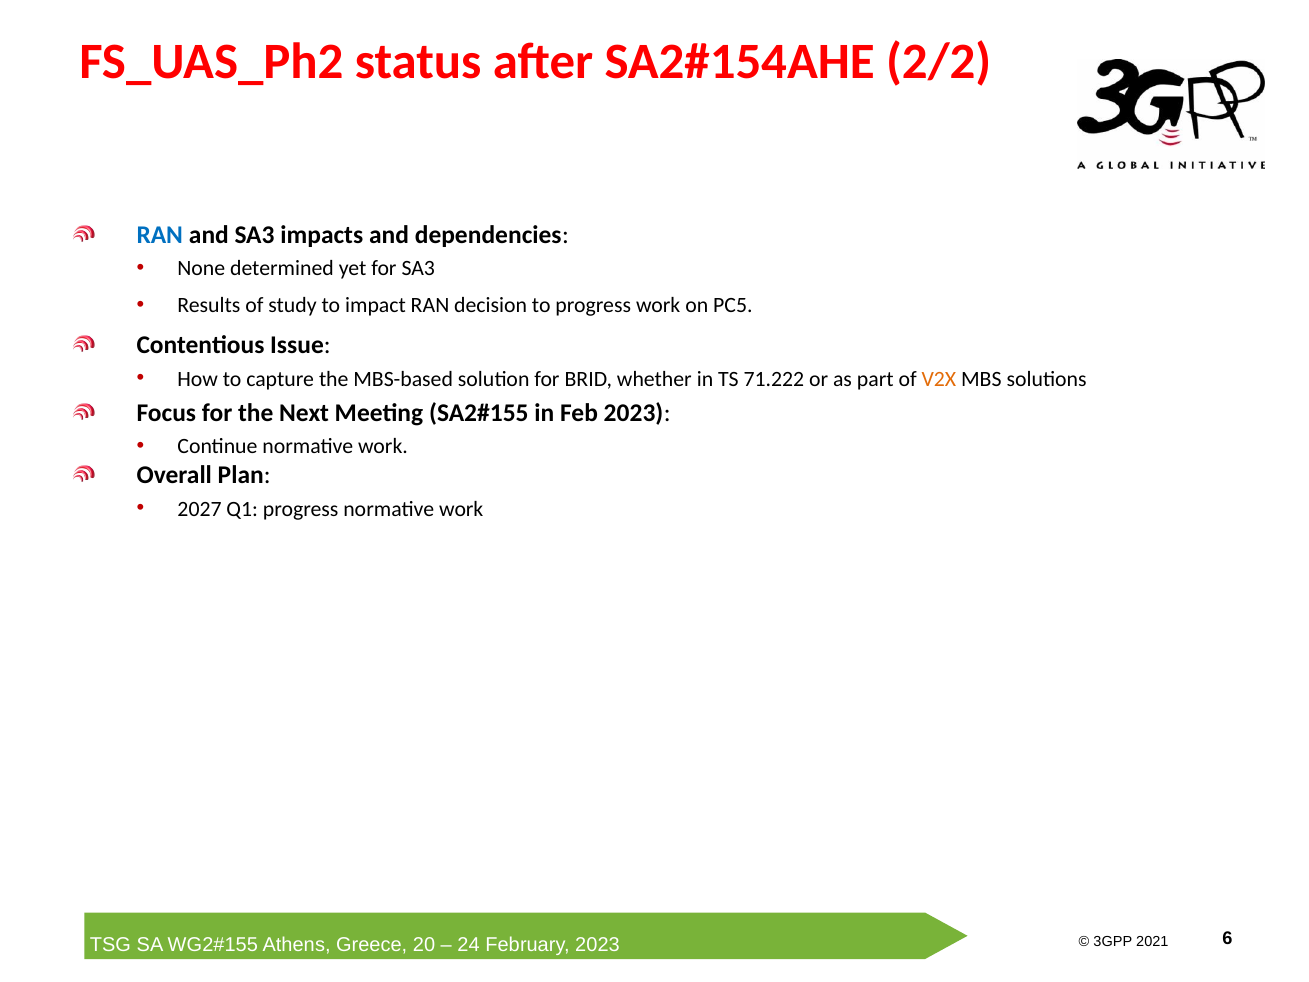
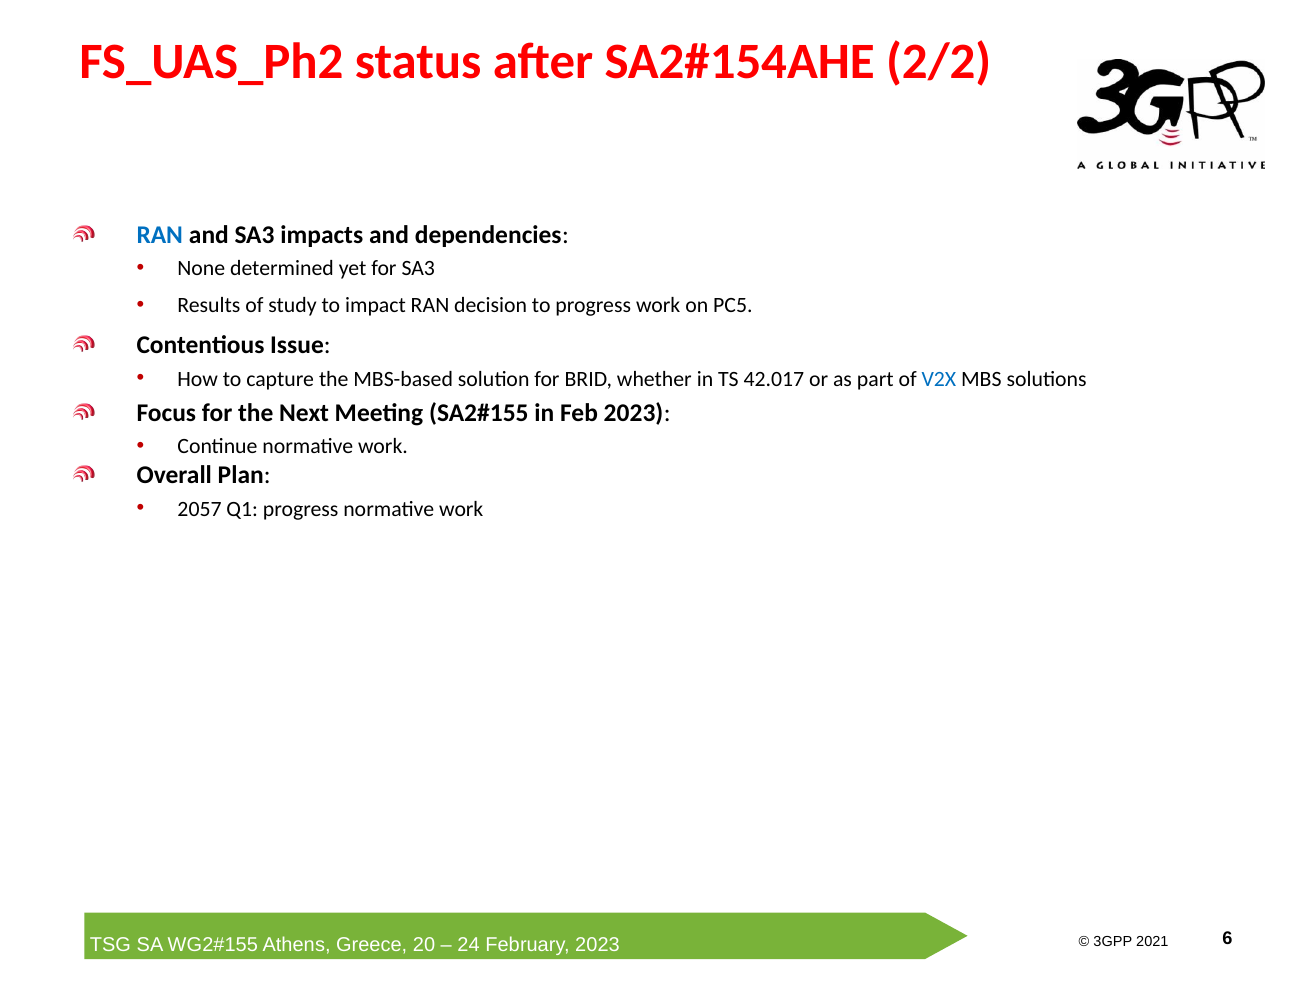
71.222: 71.222 -> 42.017 (774, 379)
V2X colour: orange -> blue (939, 379)
2027: 2027 -> 2057 (200, 509)
